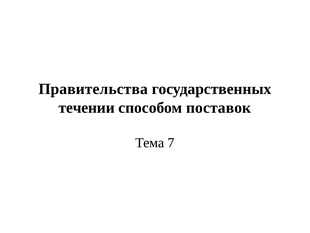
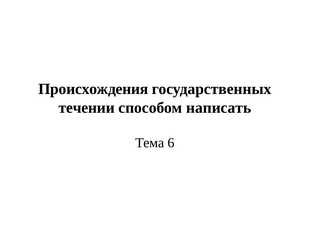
Правительства: Правительства -> Происхождения (93, 89)
поставок: поставок -> написать (219, 108)
7: 7 -> 6 (171, 143)
